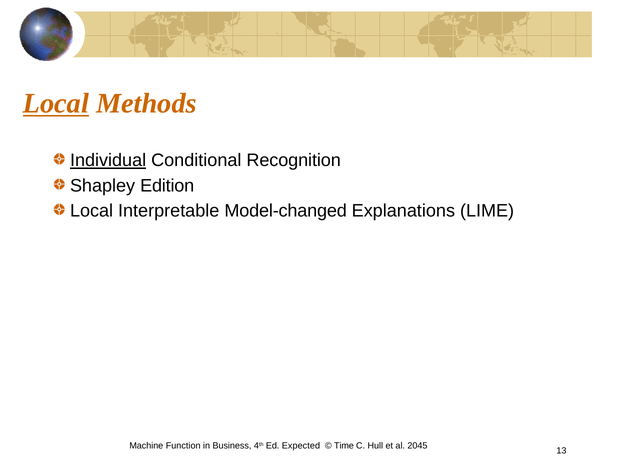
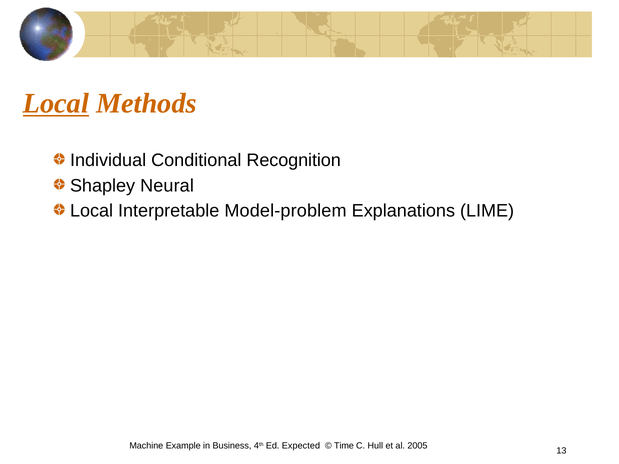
Individual underline: present -> none (108, 161)
Edition: Edition -> Neural (167, 186)
Model-changed: Model-changed -> Model-problem (285, 211)
Function: Function -> Example (183, 446)
2045: 2045 -> 2005 (417, 446)
